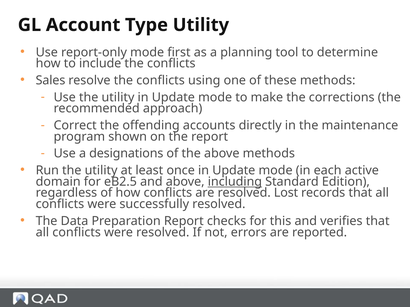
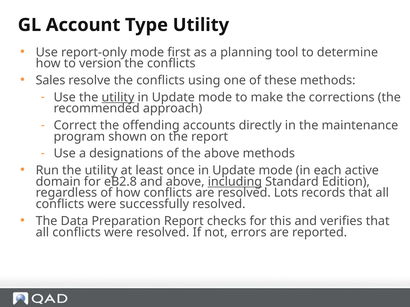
include: include -> version (100, 64)
utility underline: none -> present (118, 97)
eB2.5: eB2.5 -> eB2.8 (120, 182)
Lost: Lost -> Lots (286, 193)
